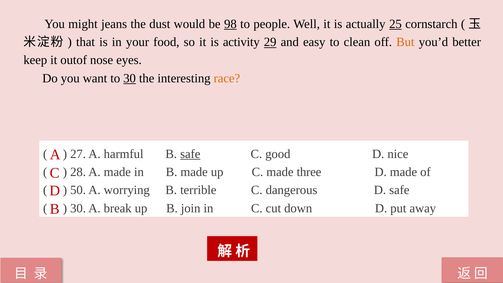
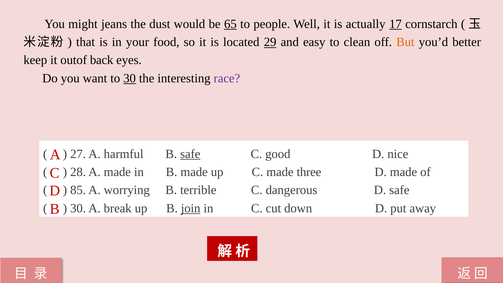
98: 98 -> 65 (230, 24)
25: 25 -> 17 (395, 24)
activity: activity -> located (241, 42)
nose: nose -> back (102, 60)
race colour: orange -> purple (227, 78)
50: 50 -> 85 (78, 190)
join underline: none -> present (191, 208)
